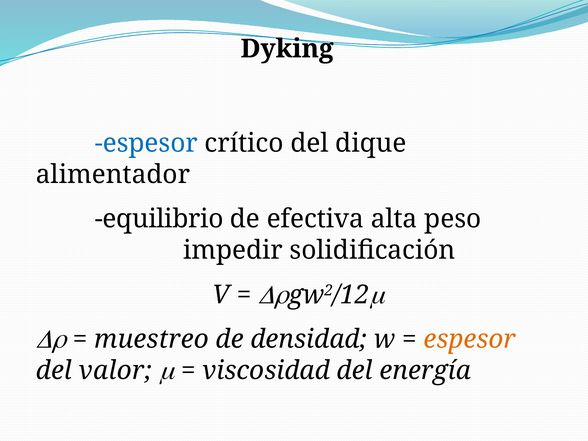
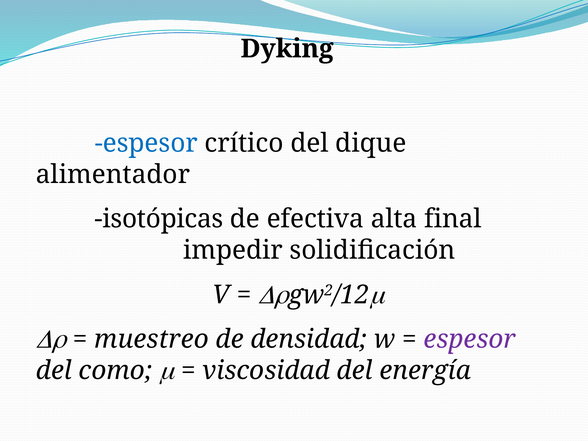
equilibrio: equilibrio -> isotópicas (159, 219)
peso: peso -> final (453, 219)
espesor colour: orange -> purple (470, 339)
valor: valor -> como (116, 371)
